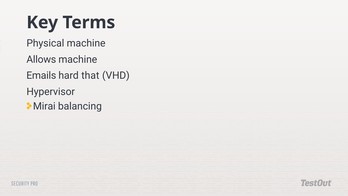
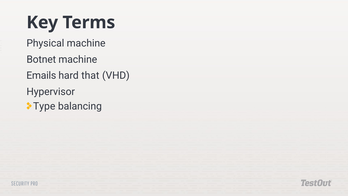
Allows: Allows -> Botnet (41, 59)
Mirai: Mirai -> Type (44, 106)
